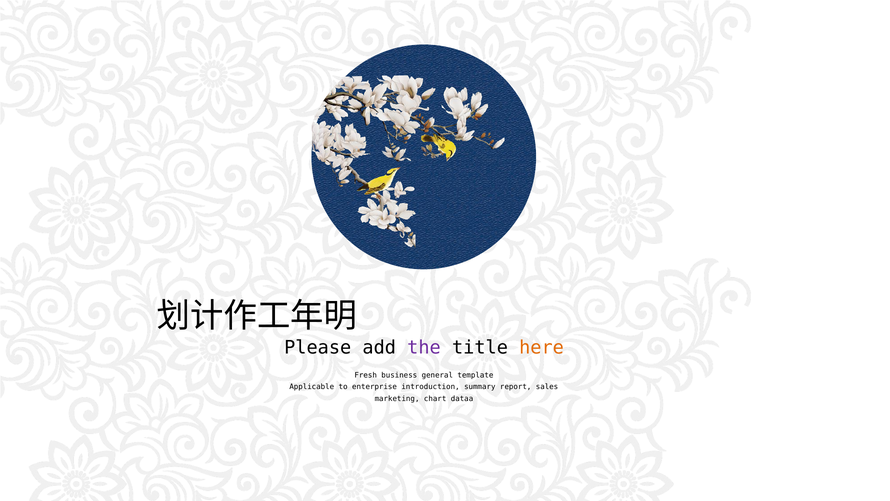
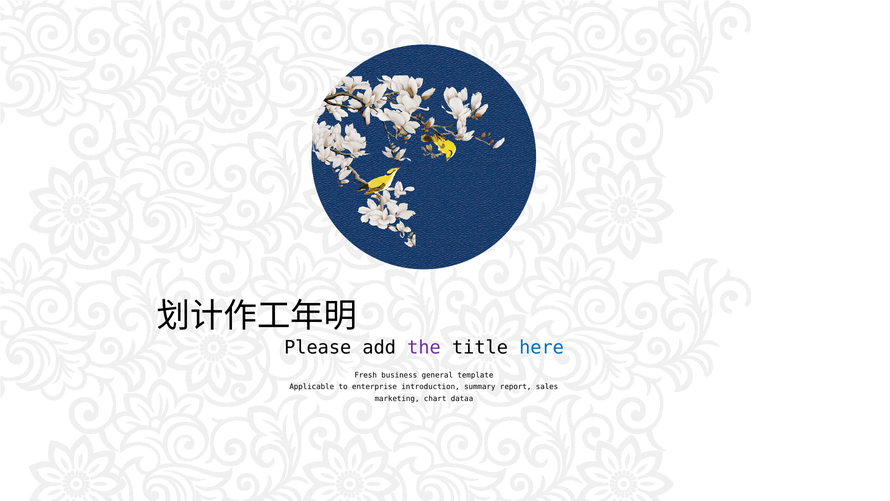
here colour: orange -> blue (542, 347)
